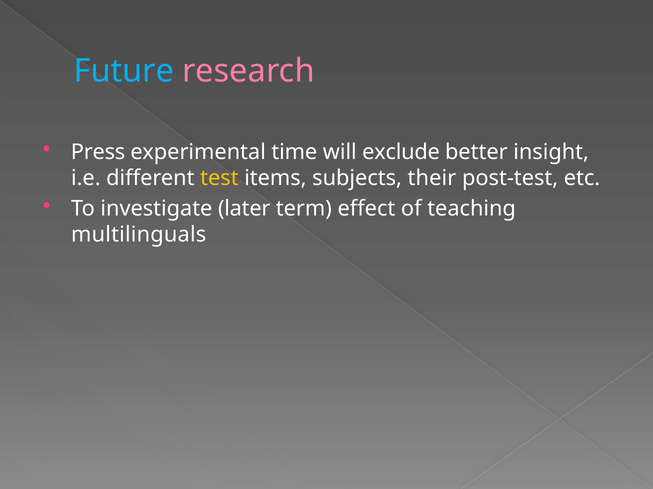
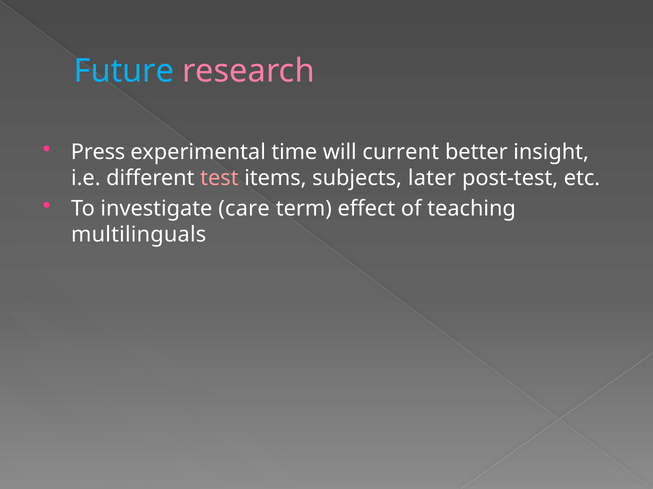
exclude: exclude -> current (401, 152)
test colour: yellow -> pink (219, 178)
their: their -> later (432, 178)
later: later -> care (244, 209)
